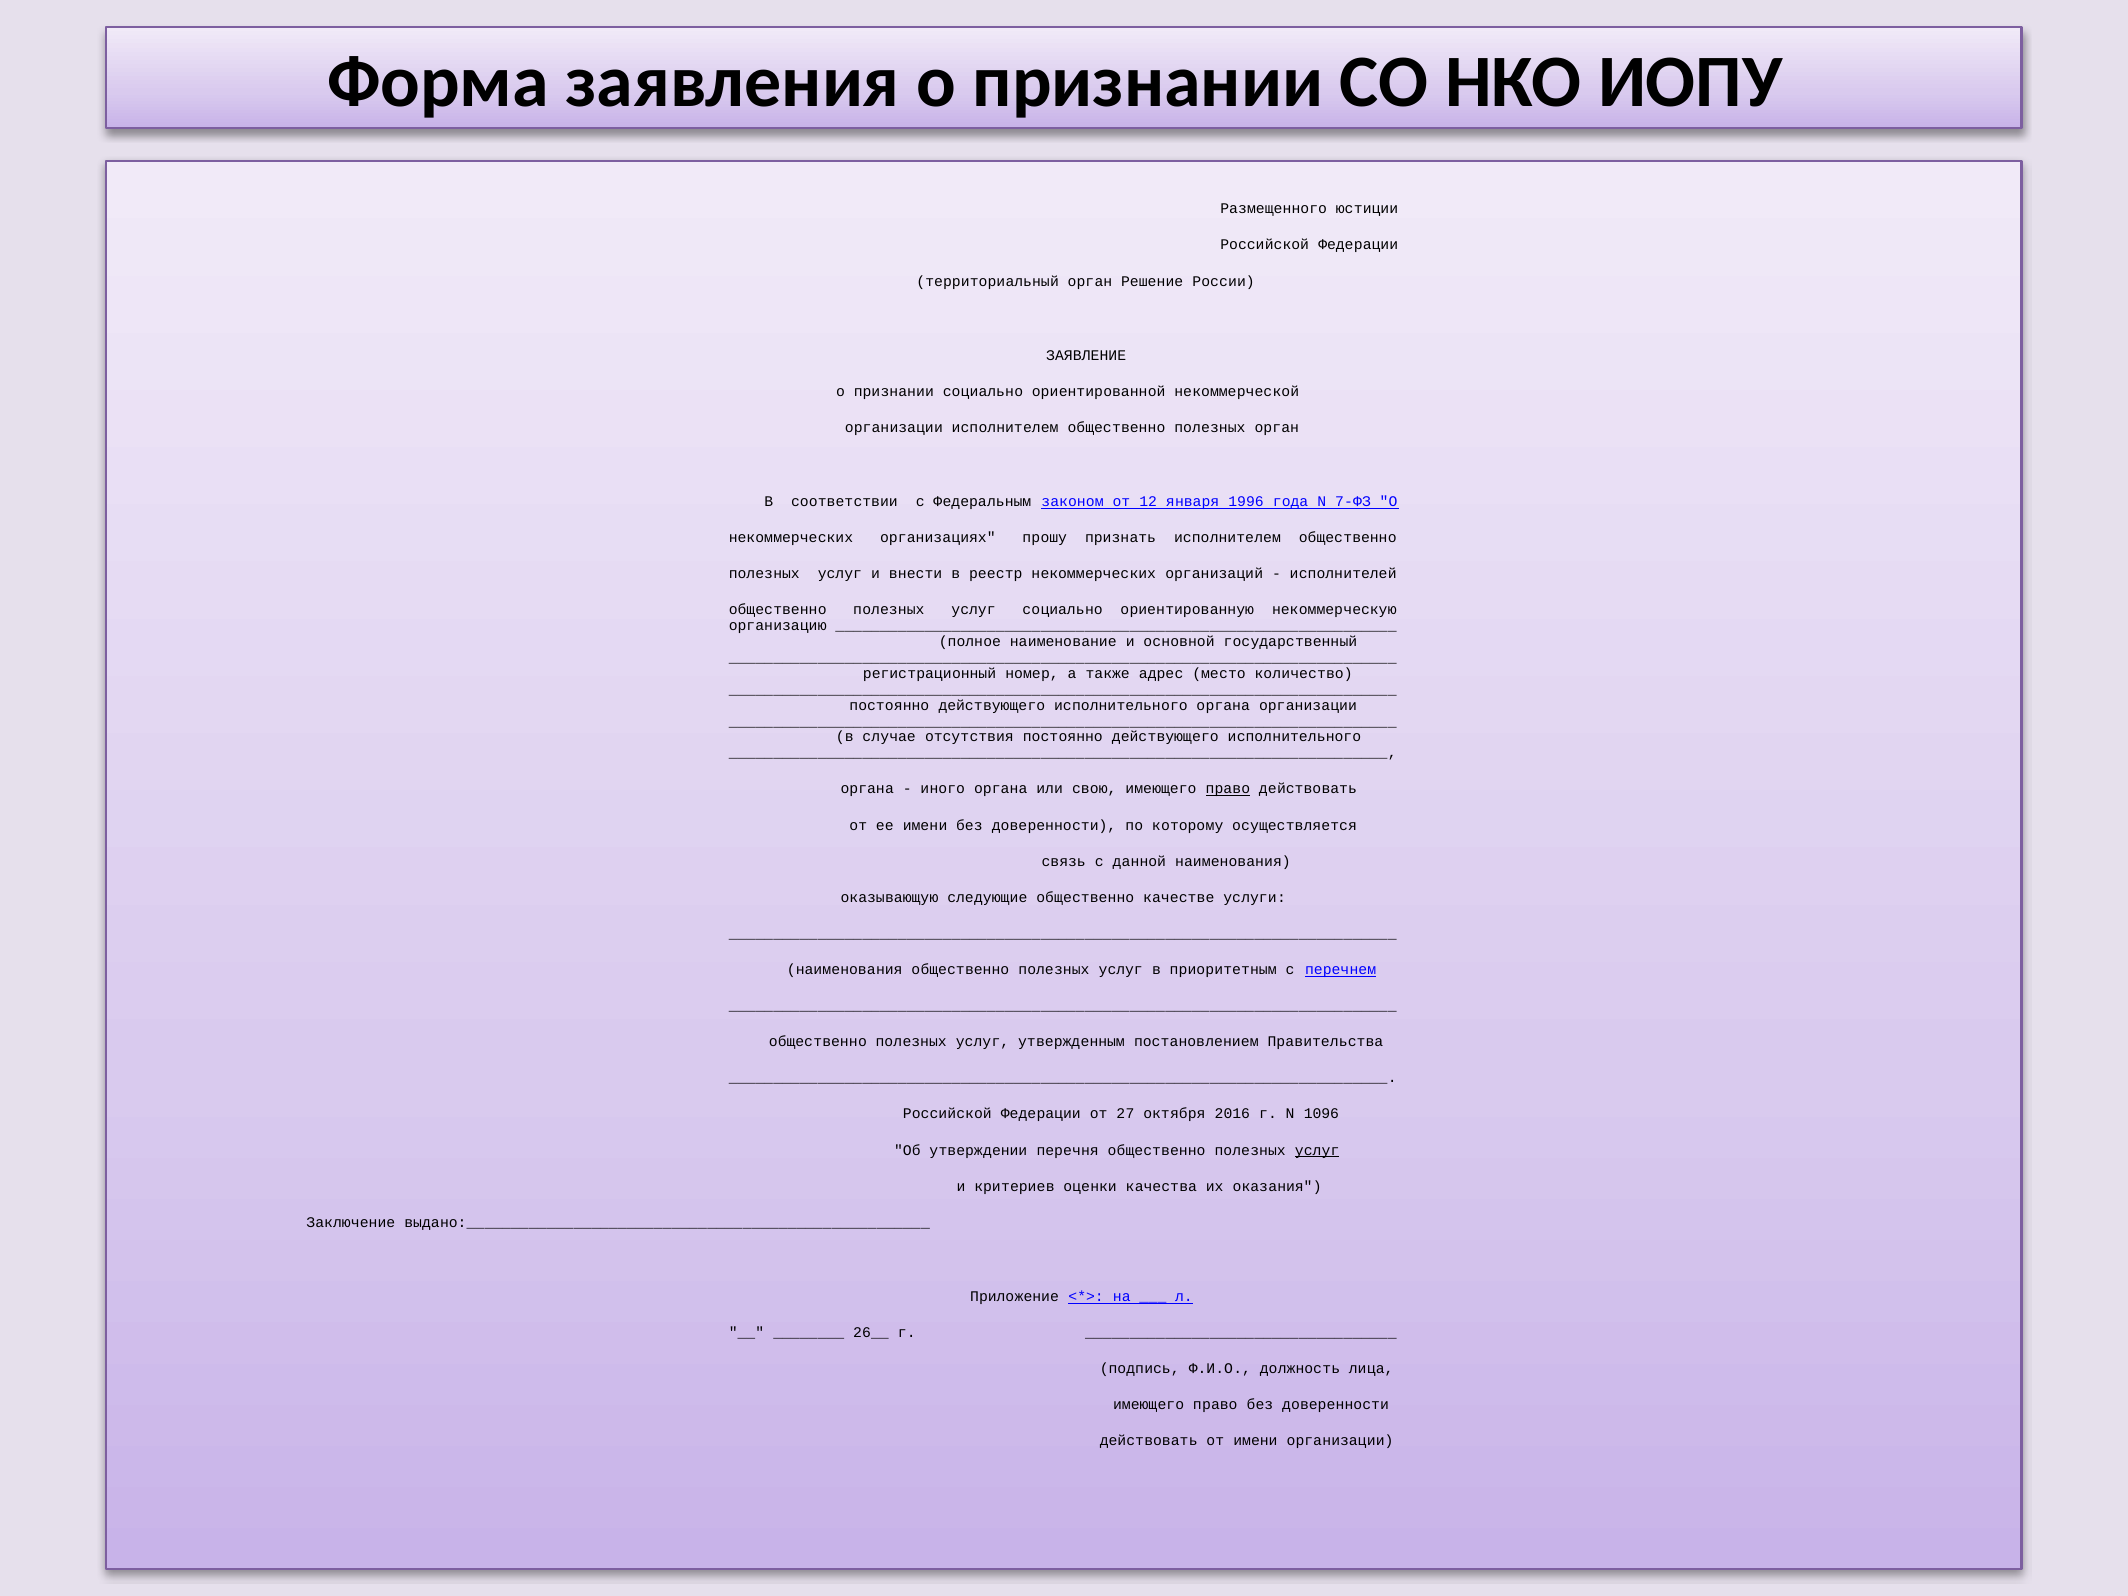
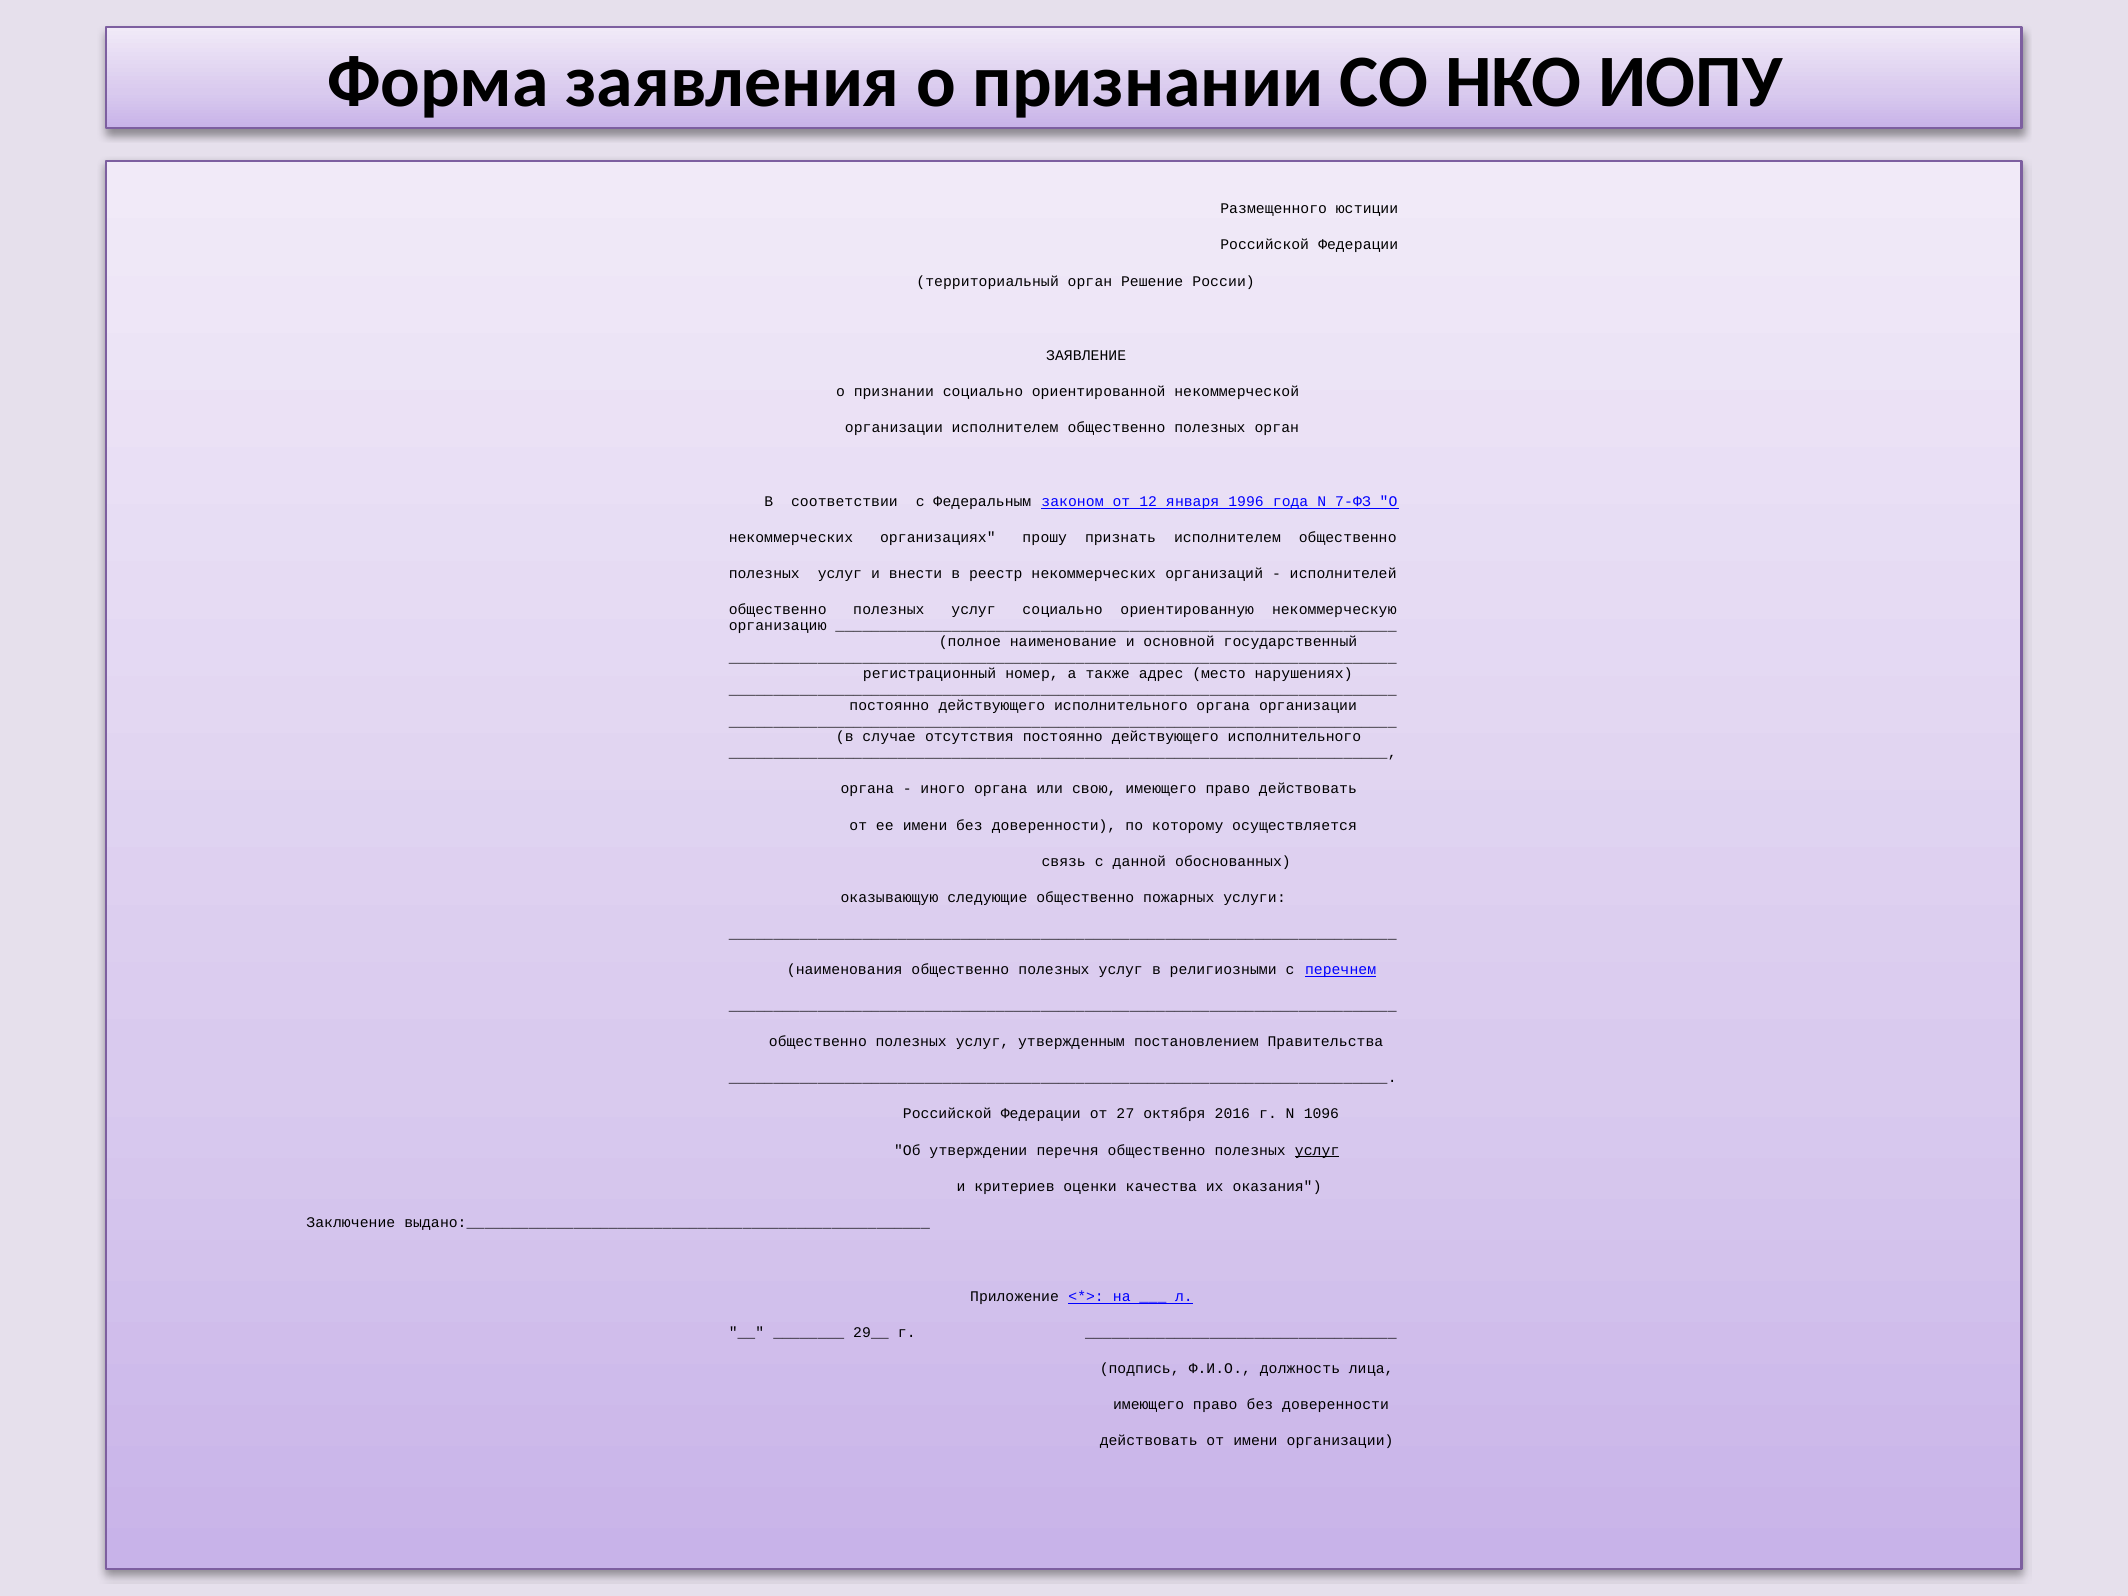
количество: количество -> нарушениях (1304, 673)
право underline: present -> none (1228, 789)
данной наименования: наименования -> обоснованных (1233, 861)
качестве: качестве -> пожарных (1179, 897)
приоритетным: приоритетным -> религиозными (1223, 970)
26__: 26__ -> 29__ (871, 1333)
